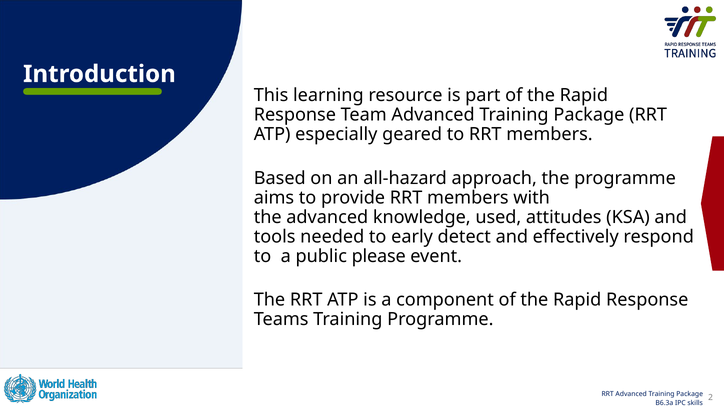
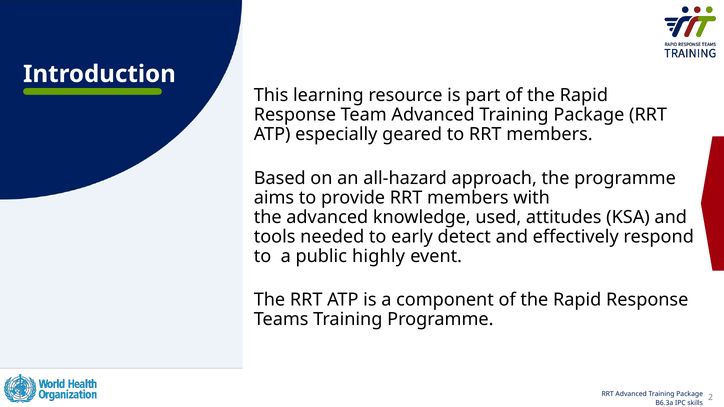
please: please -> highly (379, 256)
